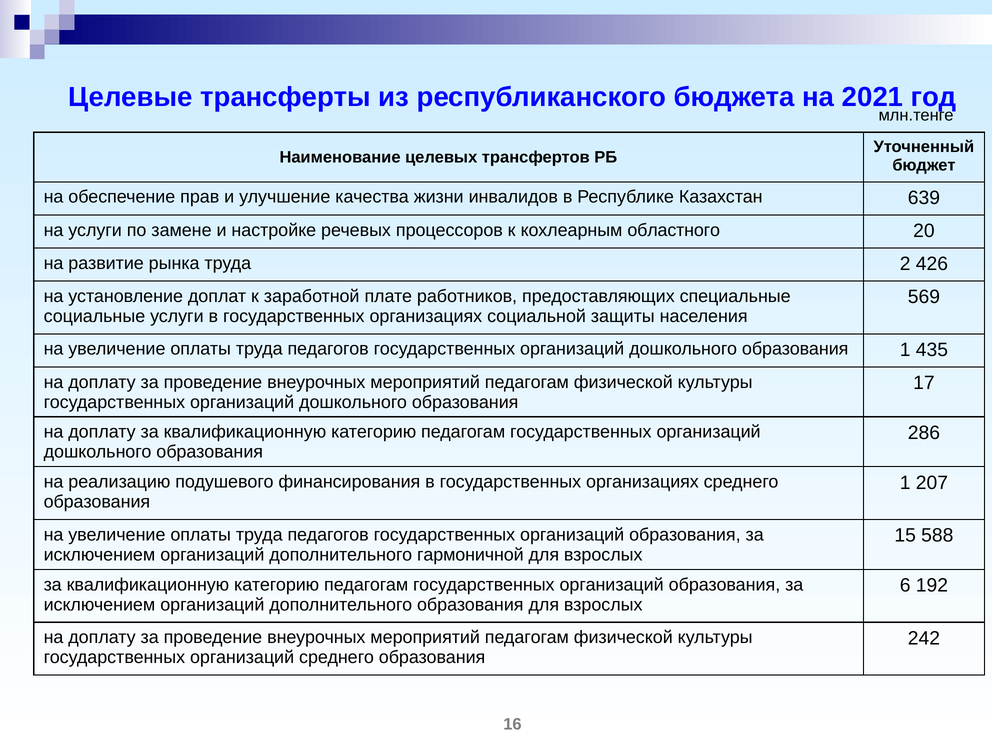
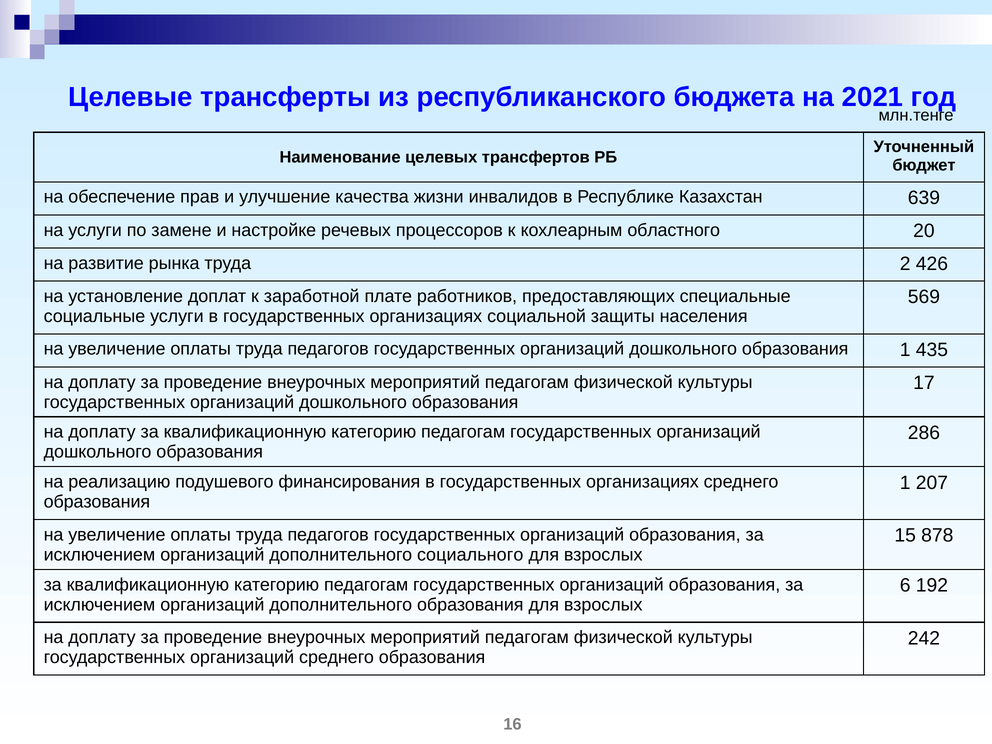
588: 588 -> 878 (937, 536)
гармоничной: гармоничной -> социального (470, 555)
